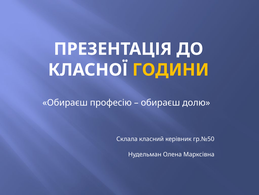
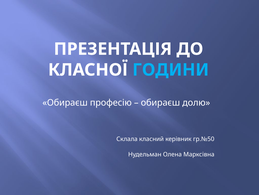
ГОДИНИ colour: yellow -> light blue (171, 70)
